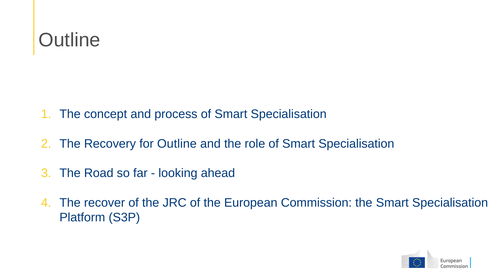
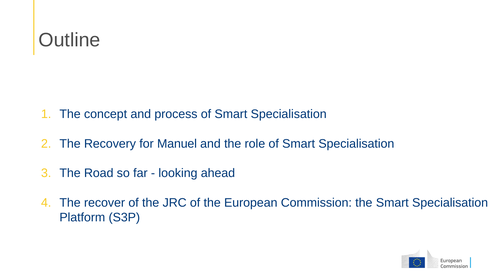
for Outline: Outline -> Manuel (177, 144)
